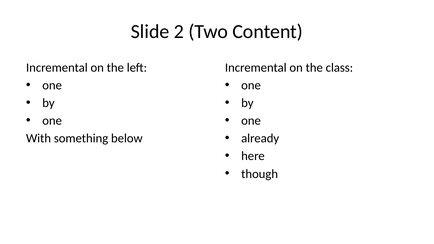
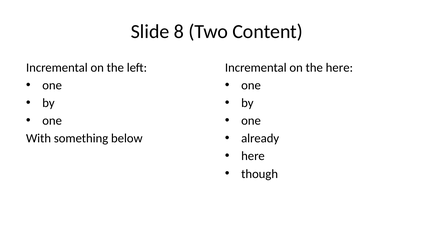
2: 2 -> 8 (179, 31)
the class: class -> here (339, 68)
